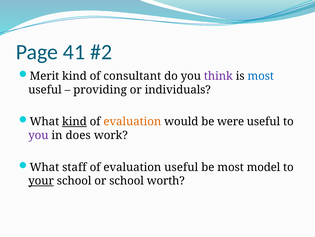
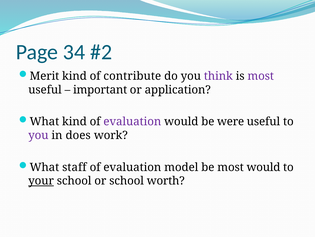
41: 41 -> 34 (74, 52)
consultant: consultant -> contribute (132, 76)
most colour: blue -> purple (261, 76)
providing: providing -> important (100, 89)
individuals: individuals -> application (178, 89)
kind underline: present -> none (74, 121)
evaluation colour: orange -> purple (132, 121)
evaluation useful: useful -> model (181, 167)
most model: model -> would (263, 167)
